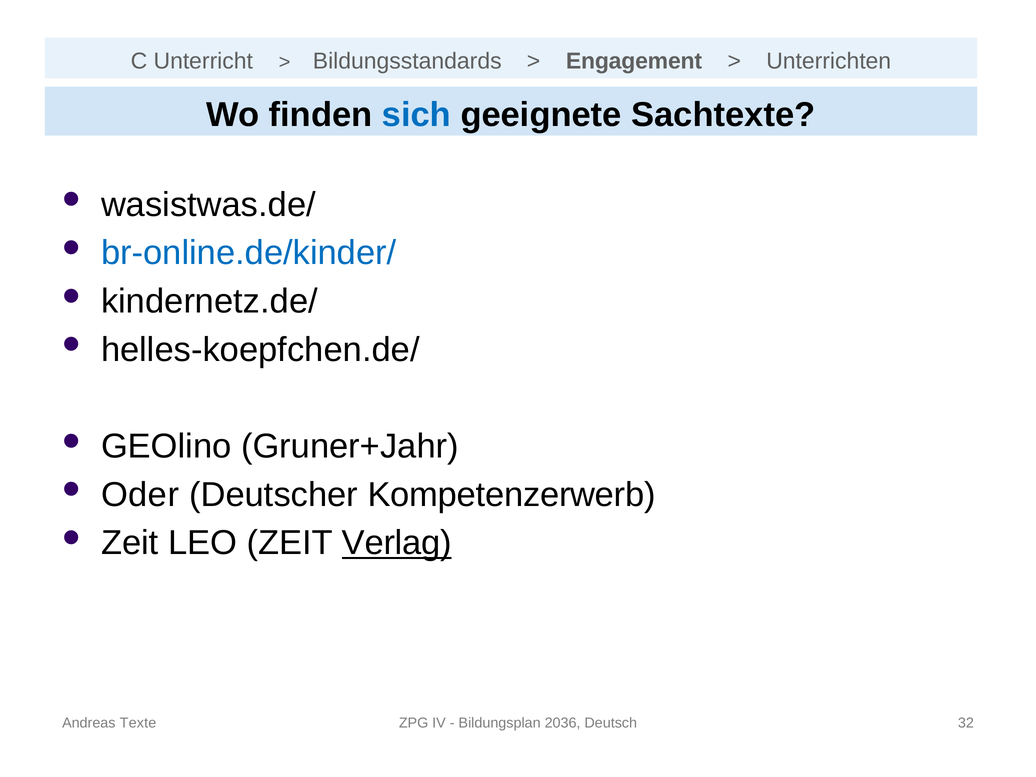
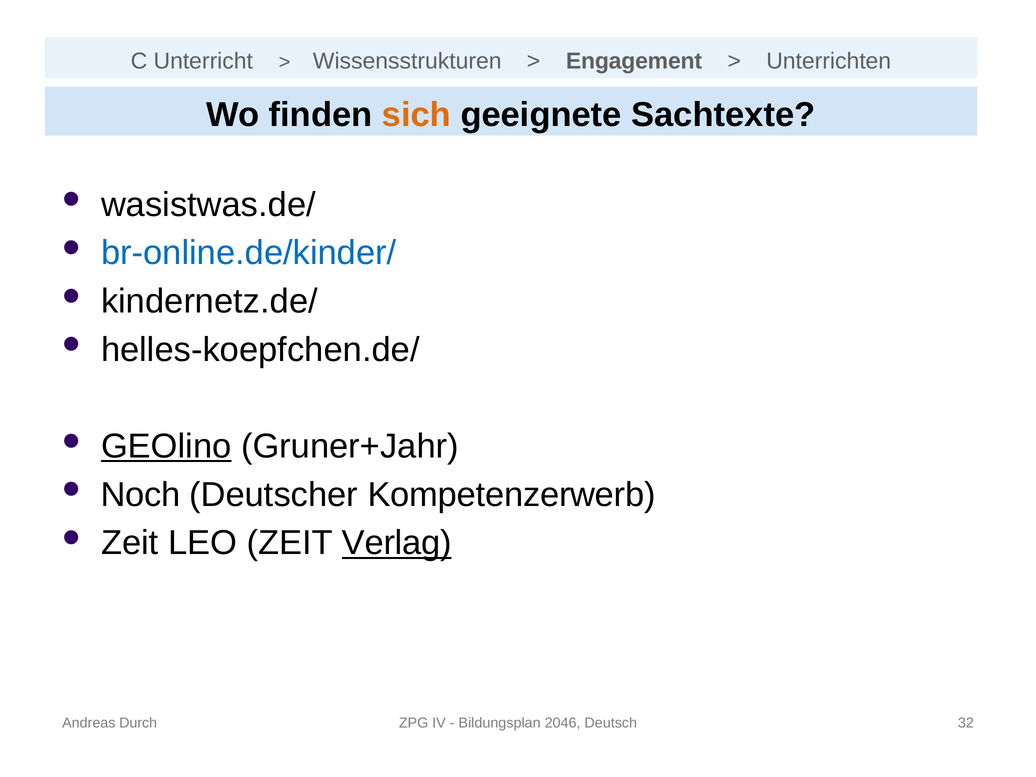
Bildungsstandards: Bildungsstandards -> Wissensstrukturen (407, 61)
sich colour: blue -> orange (416, 115)
GEOlino underline: none -> present (166, 446)
Oder: Oder -> Noch (140, 495)
Texte: Texte -> Durch (138, 723)
2036: 2036 -> 2046 (563, 723)
